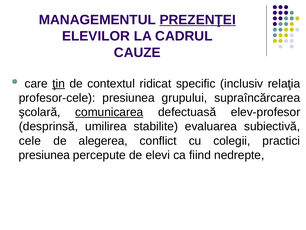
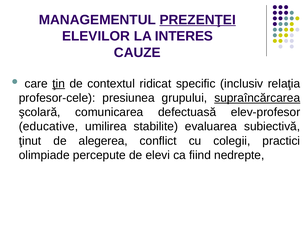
CADRUL: CADRUL -> INTERES (184, 36)
supraîncărcarea underline: none -> present (257, 98)
comunicarea underline: present -> none (109, 112)
desprinsă: desprinsă -> educative (49, 126)
cele: cele -> ţinut (30, 141)
presiunea: presiunea -> olimpiade (44, 155)
